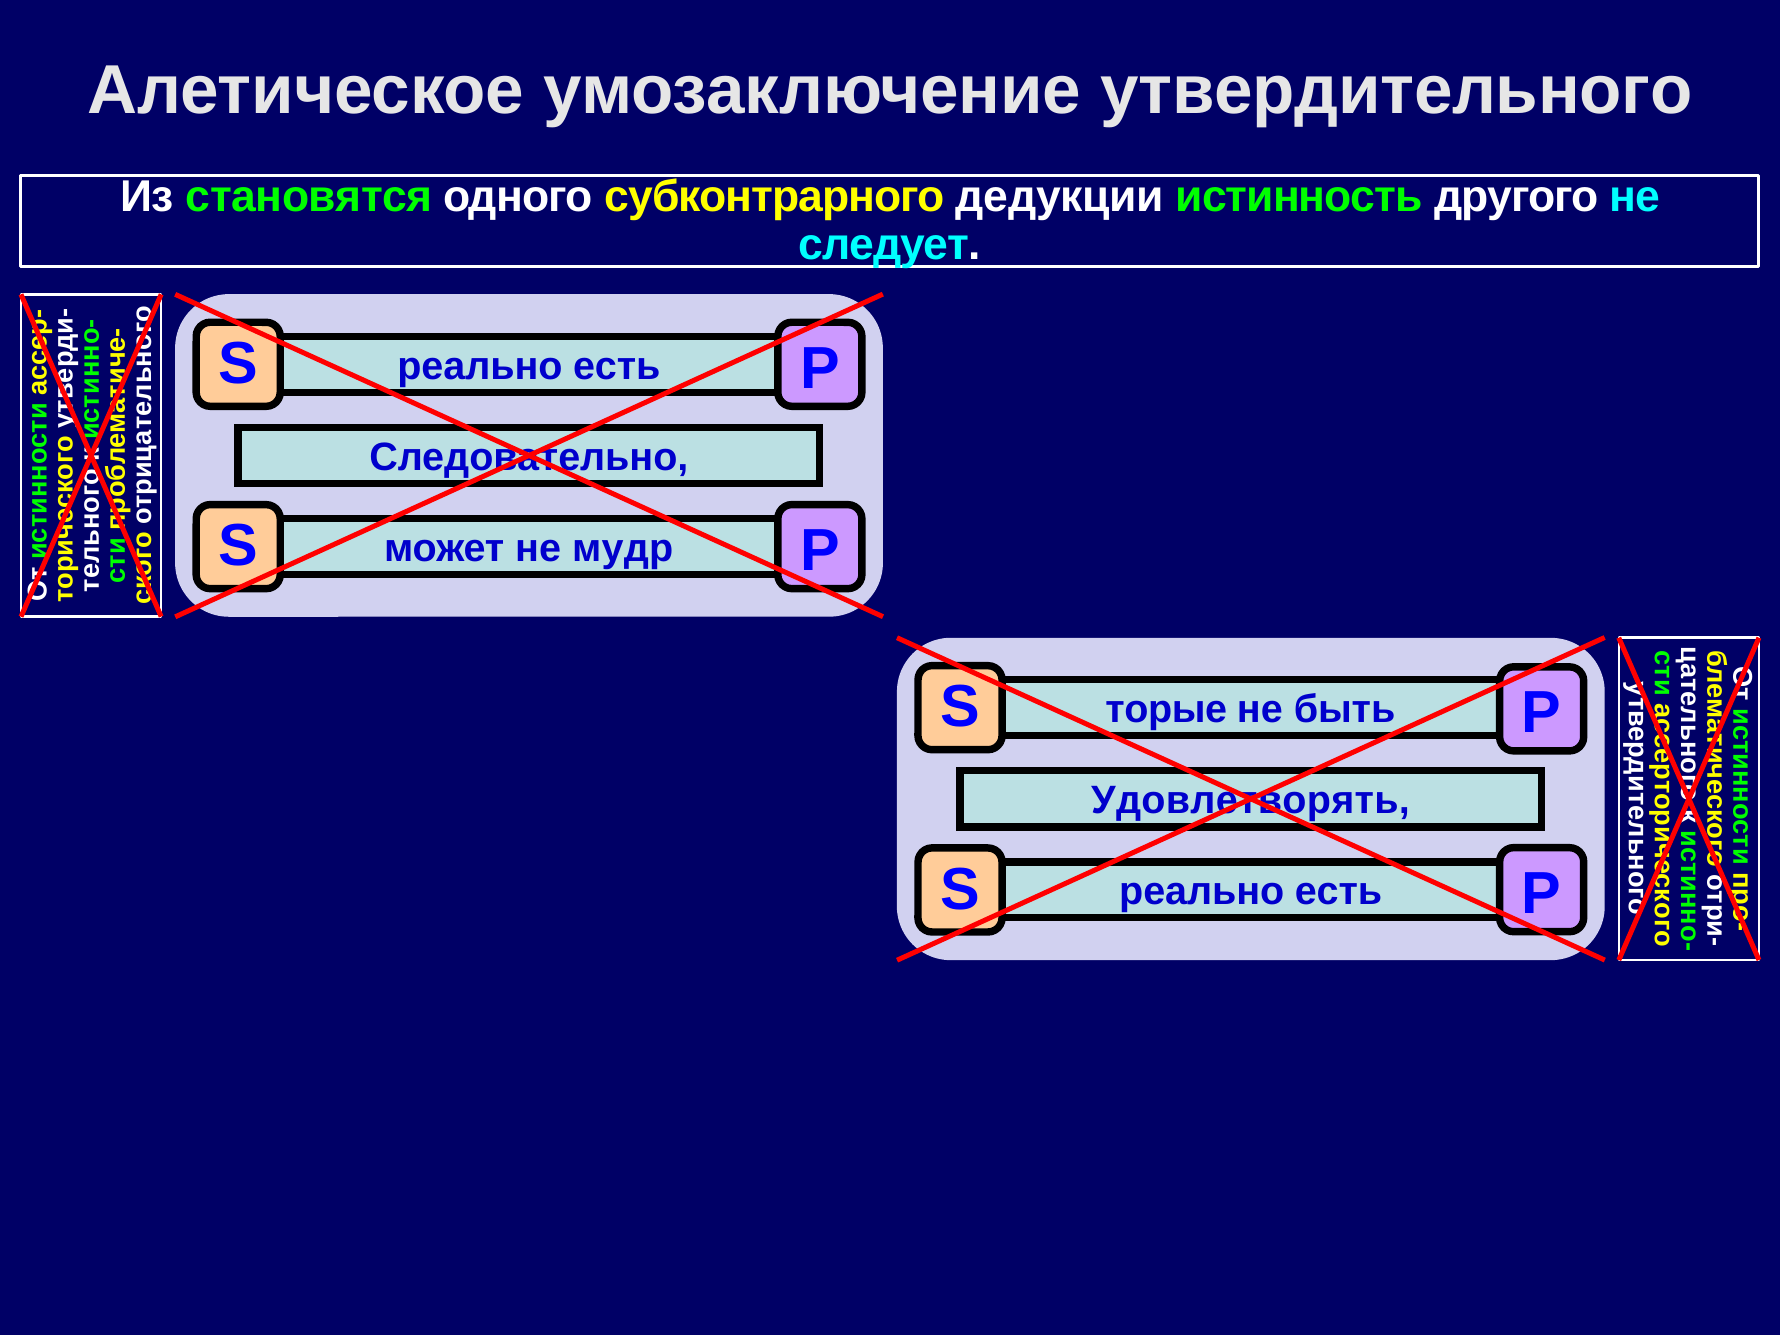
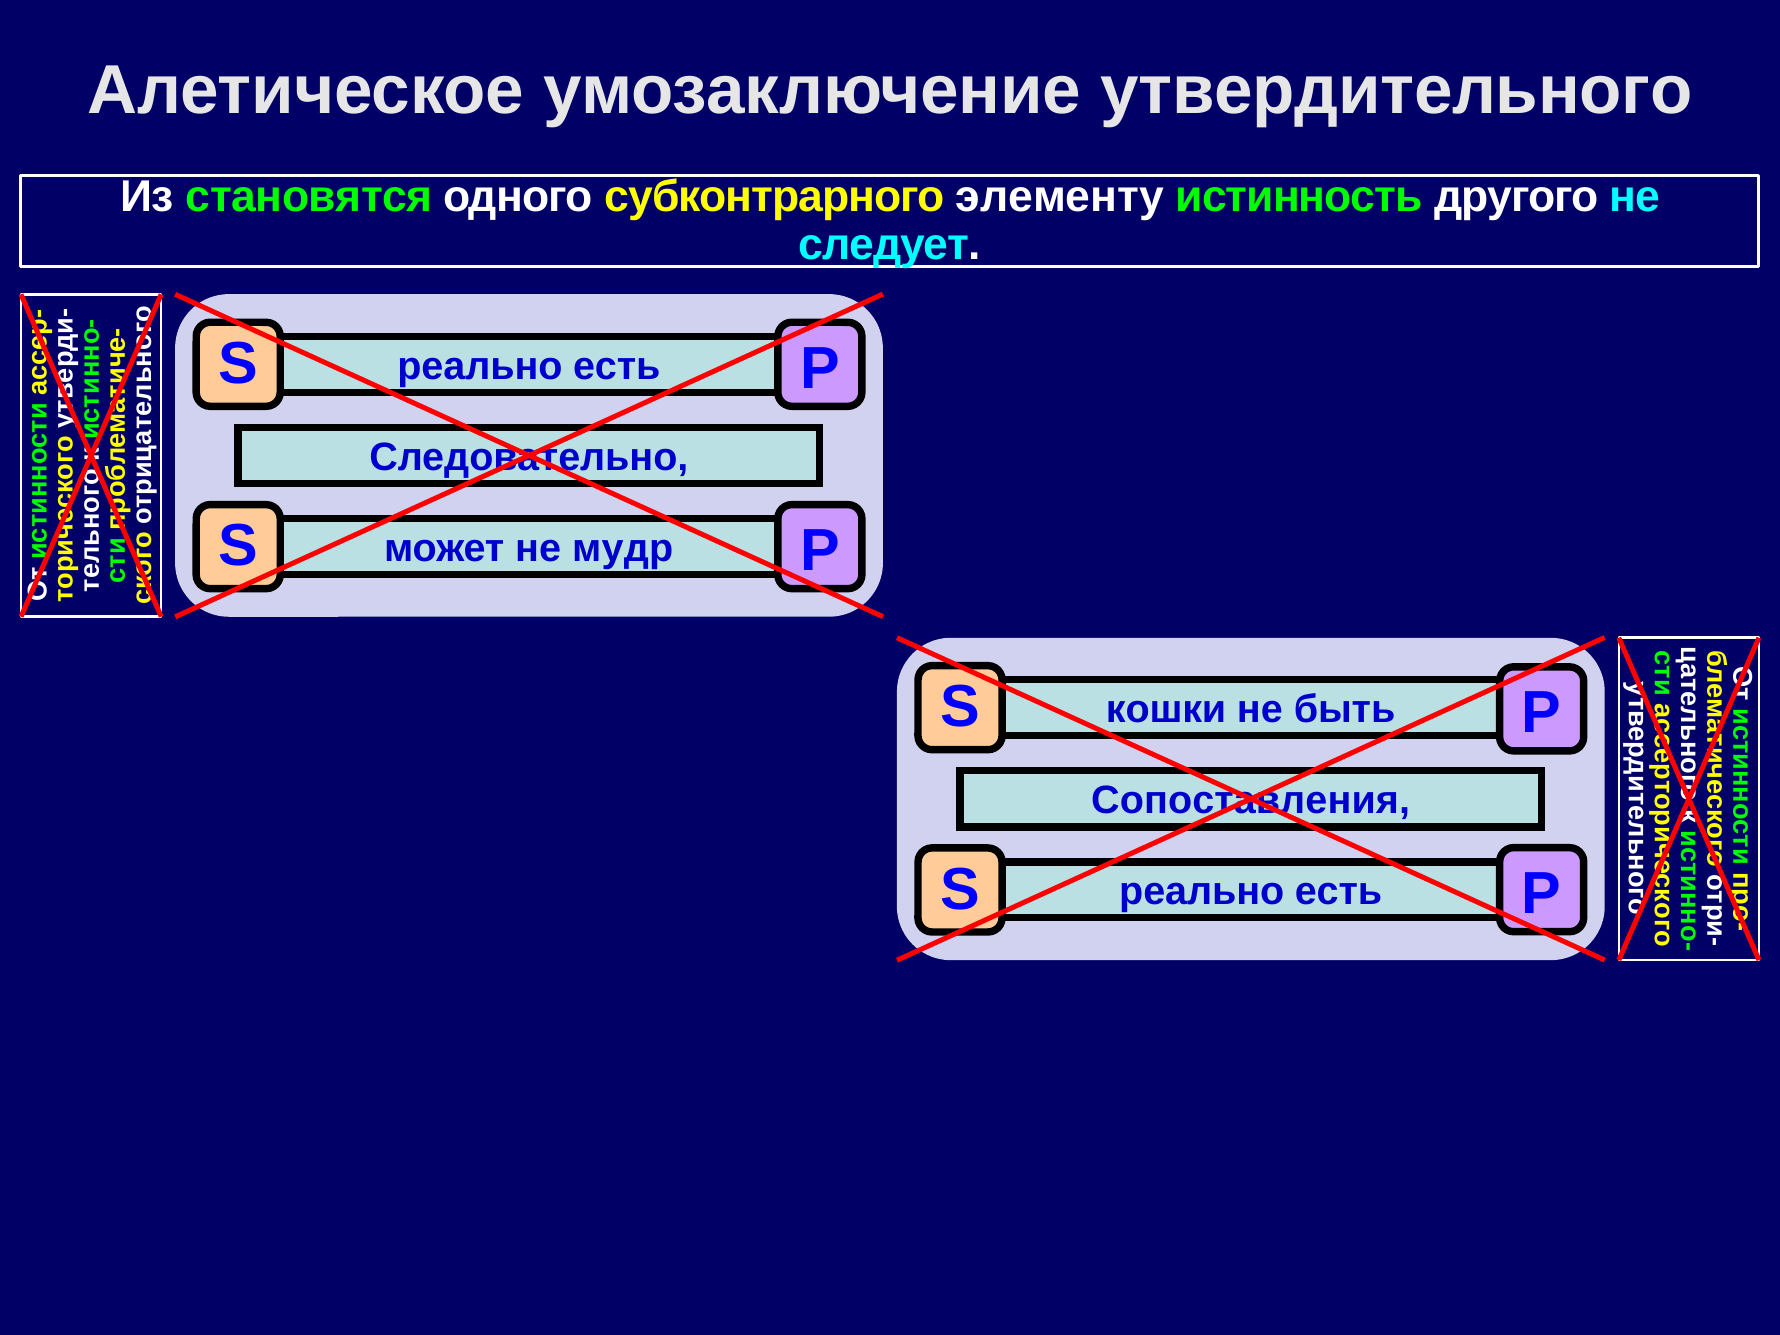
дедукции: дедукции -> элементу (1060, 196)
торые: торые -> кошки (1166, 710)
Удовлетворять: Удовлетворять -> Сопоставления (1251, 801)
